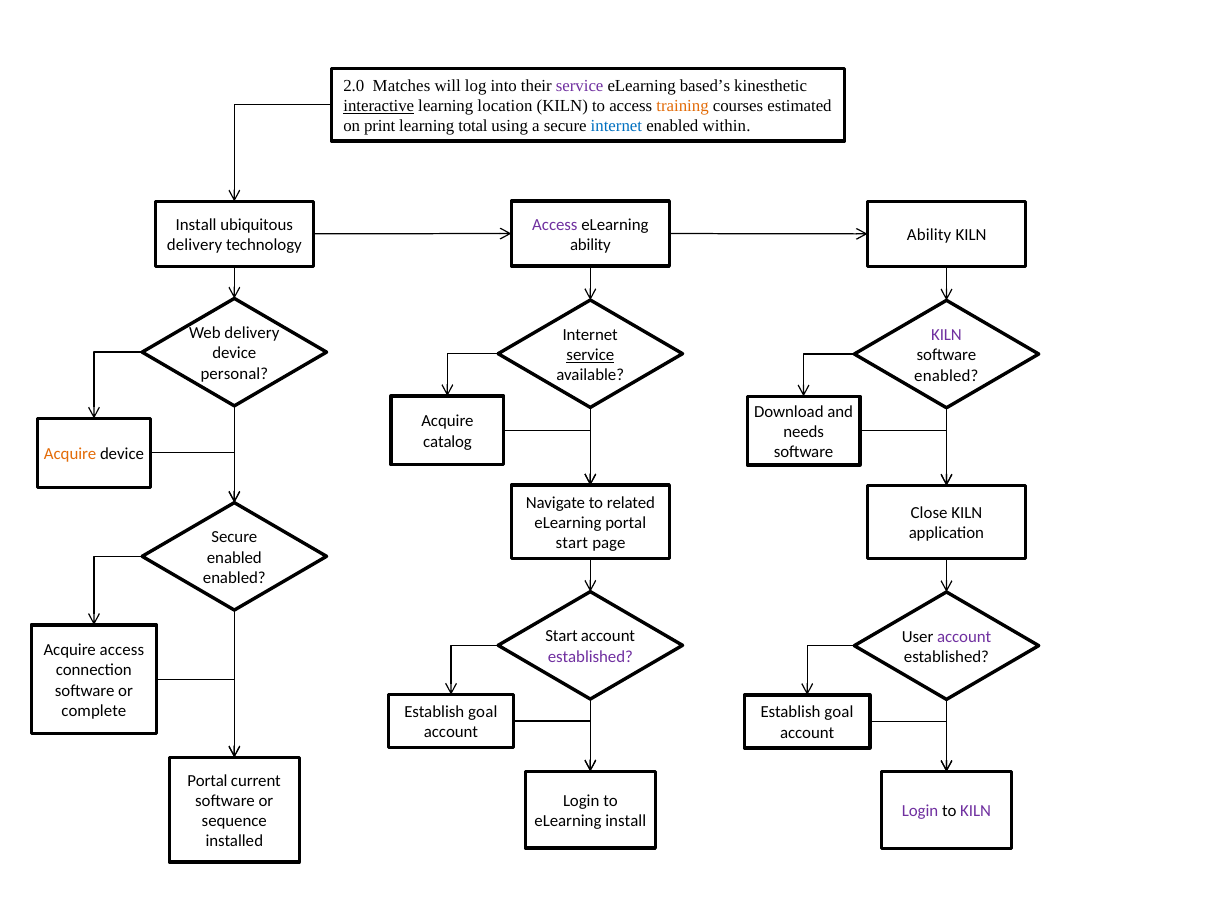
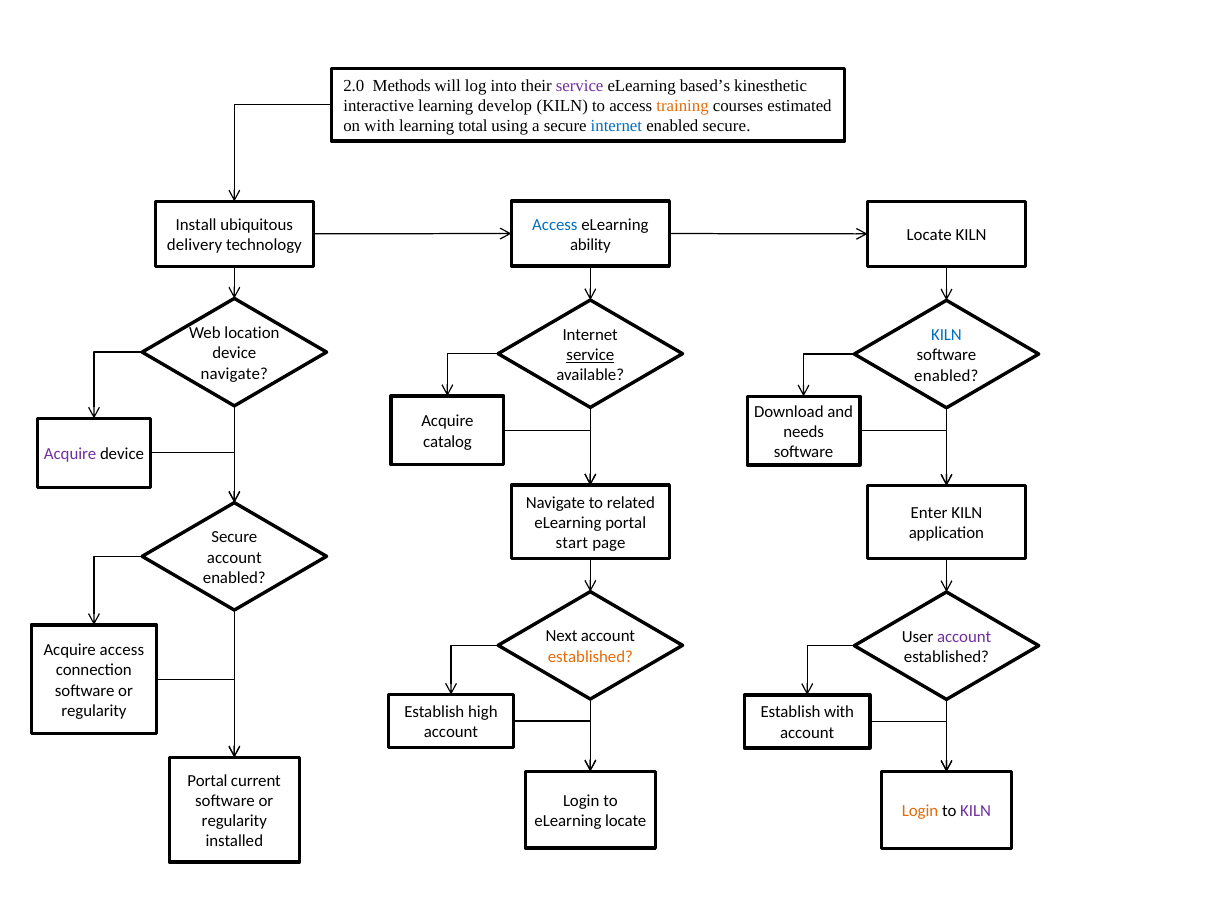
Matches: Matches -> Methods (402, 86)
interactive underline: present -> none (379, 106)
location: location -> develop (505, 106)
on print: print -> with (380, 126)
enabled within: within -> secure (727, 126)
Access colour: purple -> blue (555, 225)
Ability: Ability -> Locate (929, 235)
Web delivery: delivery -> location (252, 333)
KILN colour: purple -> blue (946, 335)
personal: personal -> navigate (234, 374)
Acquire colour: orange -> purple (70, 454)
Close: Close -> Enter (929, 513)
enabled: enabled -> account (234, 558)
Start: Start -> Next (562, 637)
established colour: purple -> orange (590, 657)
complete: complete -> regularity (94, 711)
goal: goal -> high (483, 712)
goal: goal -> with (839, 713)
Login colour: purple -> orange (920, 812)
sequence: sequence -> regularity (234, 821)
eLearning install: install -> locate (626, 821)
